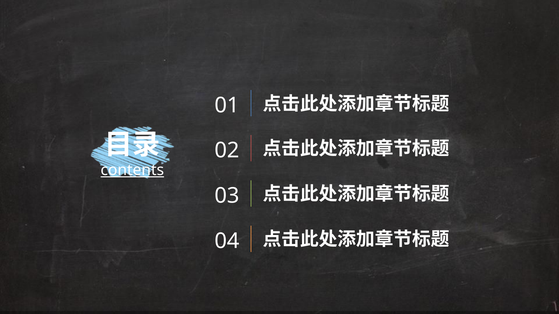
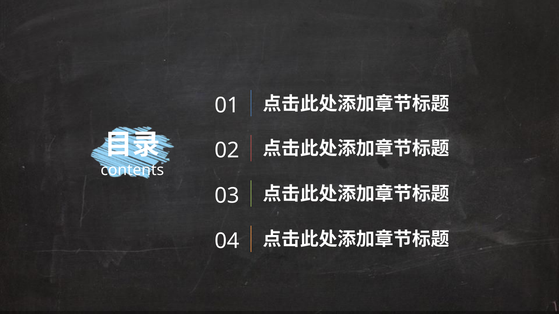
contents underline: present -> none (132, 170)
